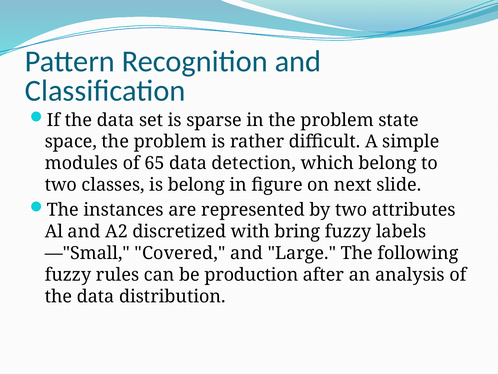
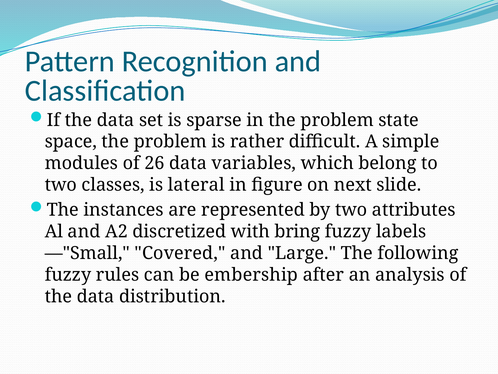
65: 65 -> 26 (155, 163)
detection: detection -> variables (254, 163)
is belong: belong -> lateral (196, 185)
production: production -> embership (251, 274)
